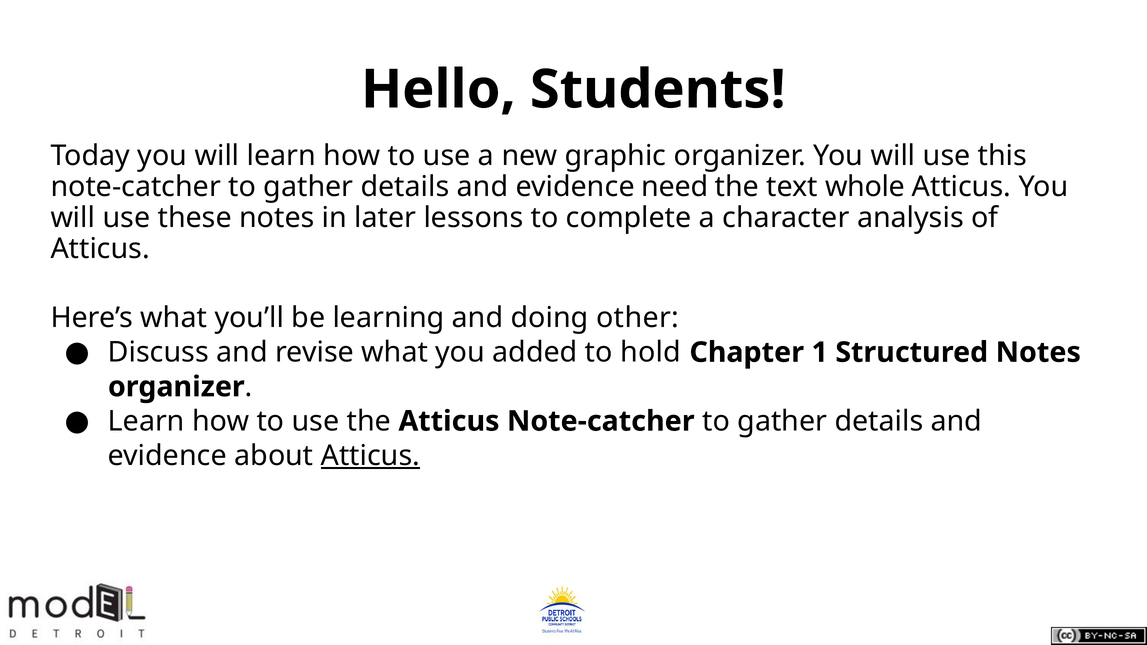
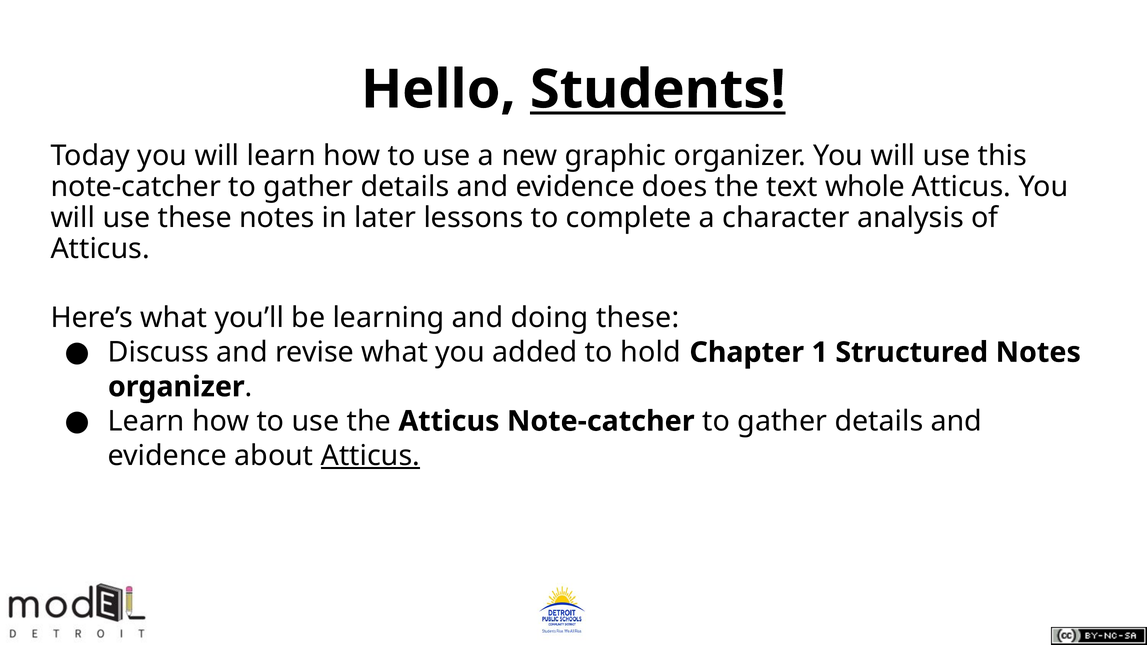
Students underline: none -> present (658, 90)
need: need -> does (675, 187)
doing other: other -> these (638, 318)
